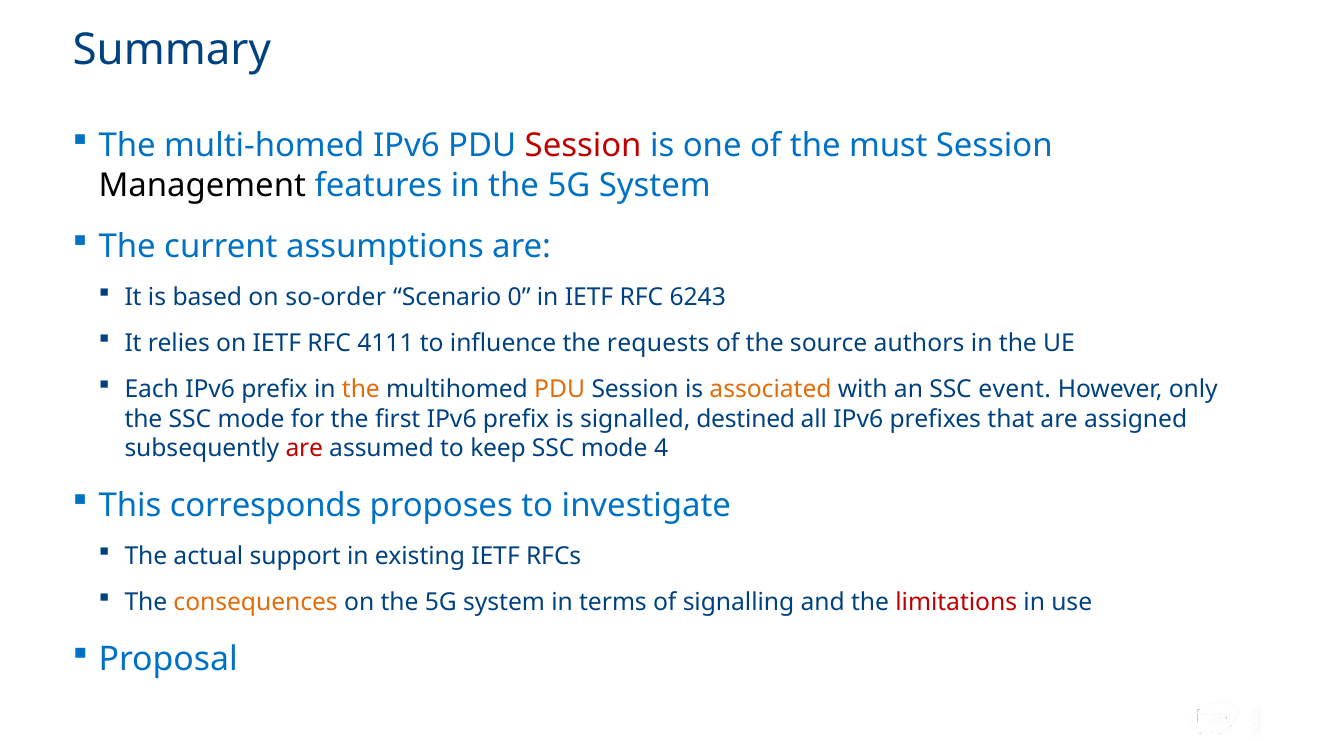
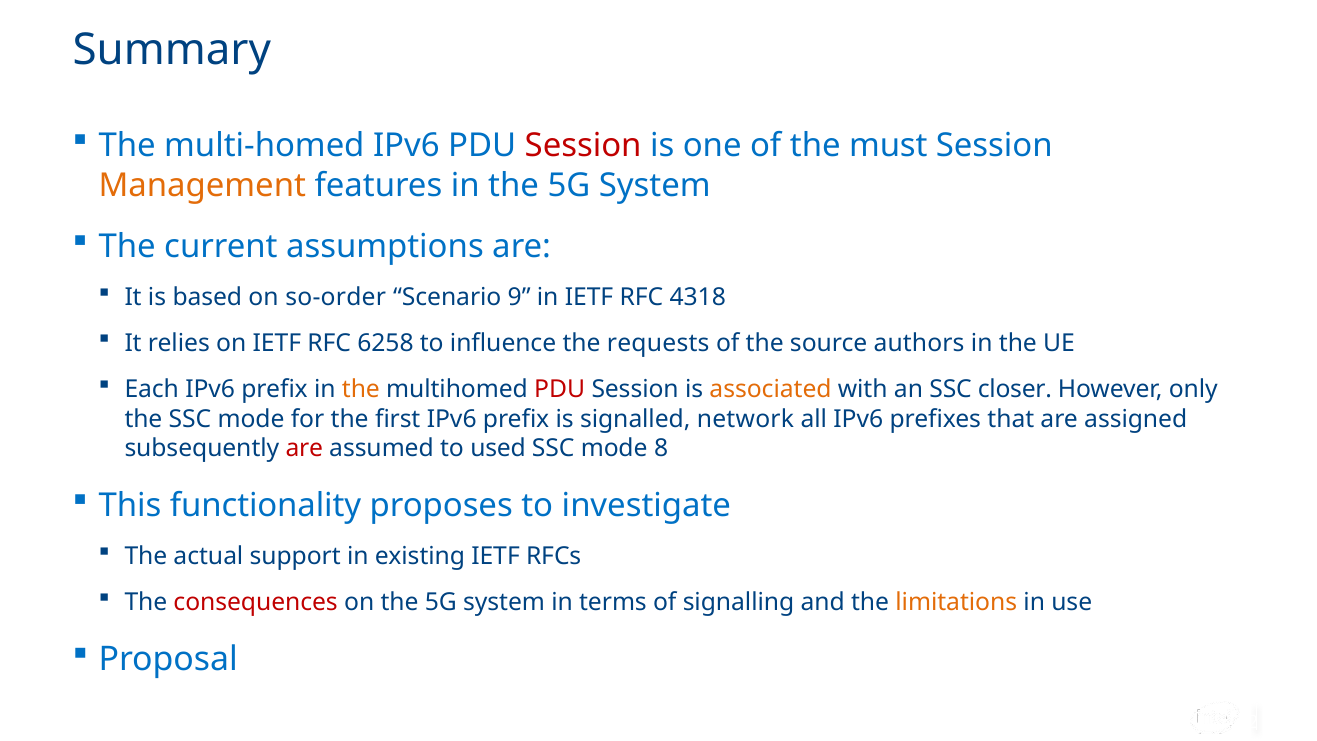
Management colour: black -> orange (202, 186)
0: 0 -> 9 (519, 297)
6243: 6243 -> 4318 (698, 297)
4111: 4111 -> 6258 (385, 343)
PDU colour: orange -> red (560, 389)
event: event -> closer (1015, 389)
destined: destined -> network (745, 419)
keep: keep -> used (498, 448)
4: 4 -> 8 (661, 448)
corresponds: corresponds -> functionality (266, 505)
consequences colour: orange -> red (256, 602)
limitations colour: red -> orange (956, 602)
